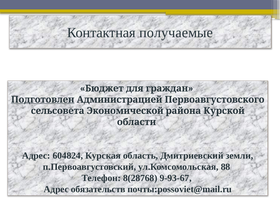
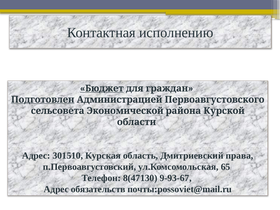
получаемые: получаемые -> исполнению (176, 33)
Бюджет underline: none -> present (102, 88)
604824: 604824 -> 301510 (68, 156)
земли: земли -> права (239, 156)
88: 88 -> 65 (226, 167)
8(28768: 8(28768 -> 8(47130 (140, 178)
